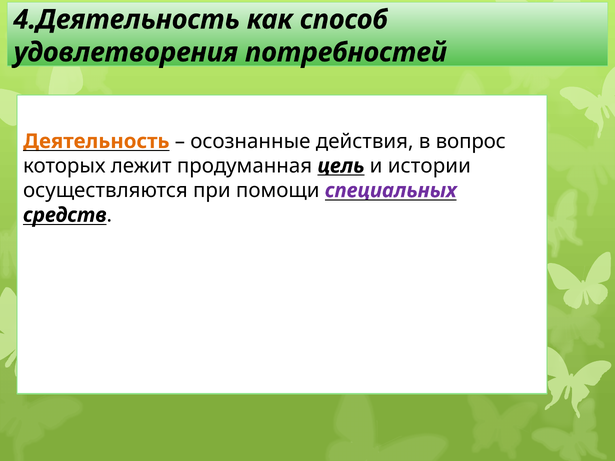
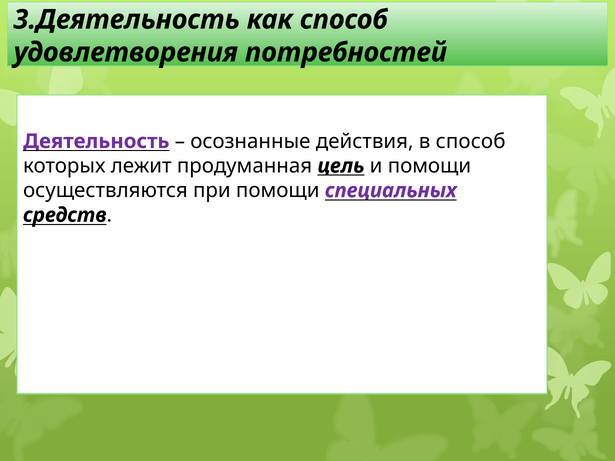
4.Деятельность: 4.Деятельность -> 3.Деятельность (127, 20)
Деятельность colour: orange -> purple (96, 141)
в вопрос: вопрос -> способ (471, 141)
и истории: истории -> помощи (429, 166)
